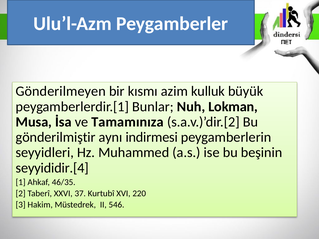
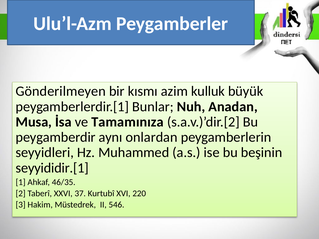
Lokman: Lokman -> Anadan (233, 107)
gönderilmiştir: gönderilmiştir -> peygamberdir (56, 137)
indirmesi: indirmesi -> onlardan (152, 137)
seyyididir.[4: seyyididir.[4 -> seyyididir.[1 (52, 168)
